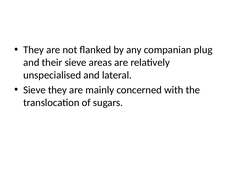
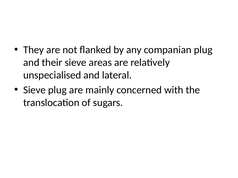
Sieve they: they -> plug (57, 90)
